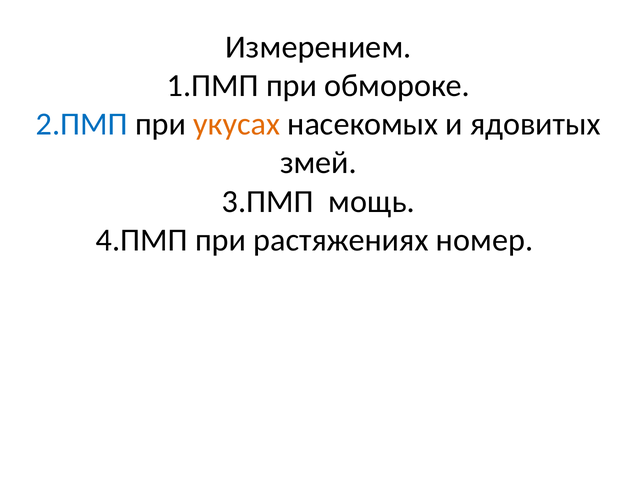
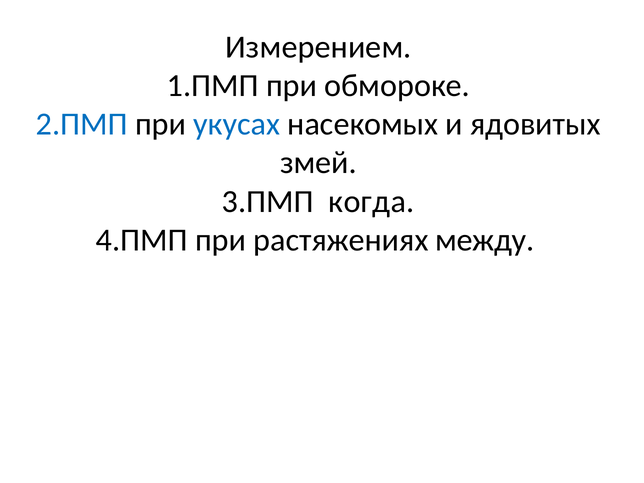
укусах colour: orange -> blue (237, 124)
мощь: мощь -> когда (371, 201)
номер: номер -> между (485, 240)
